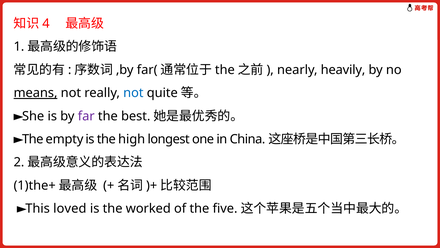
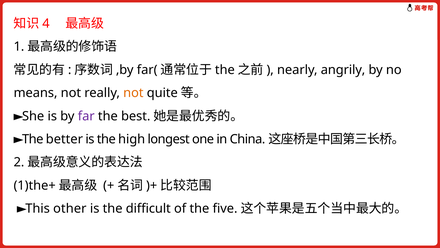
heavily: heavily -> angrily (343, 70)
means underline: present -> none (36, 93)
not colour: blue -> orange (133, 93)
empty: empty -> better (64, 139)
loved: loved -> other (70, 208)
worked: worked -> difficult (148, 208)
